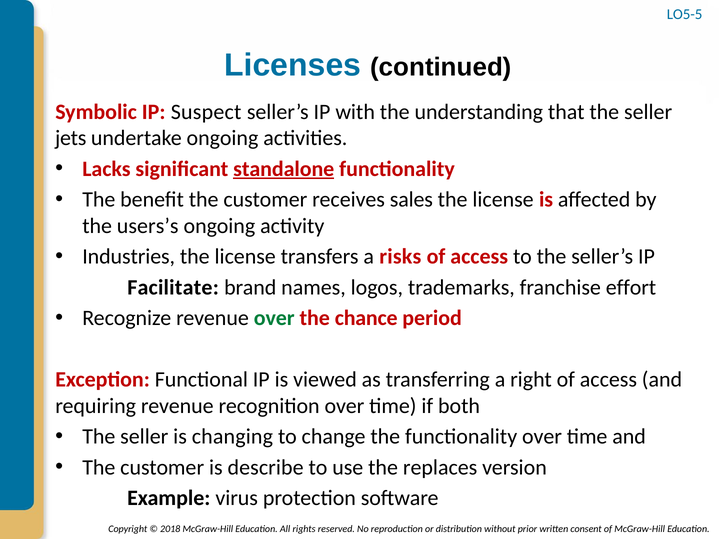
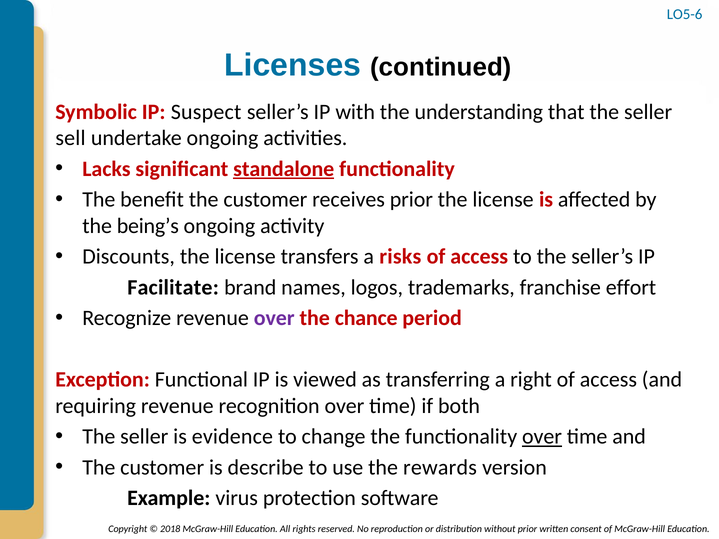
LO5-5: LO5-5 -> LO5-6 (685, 14)
jets: jets -> sell (71, 138)
receives sales: sales -> prior (411, 200)
users’s: users’s -> being’s (148, 226)
Industries: Industries -> Discounts (129, 257)
over colour: green -> purple (274, 318)
changing: changing -> evidence (232, 437)
over underline: none -> present (542, 437)
replaces: replaces -> rewards (440, 468)
